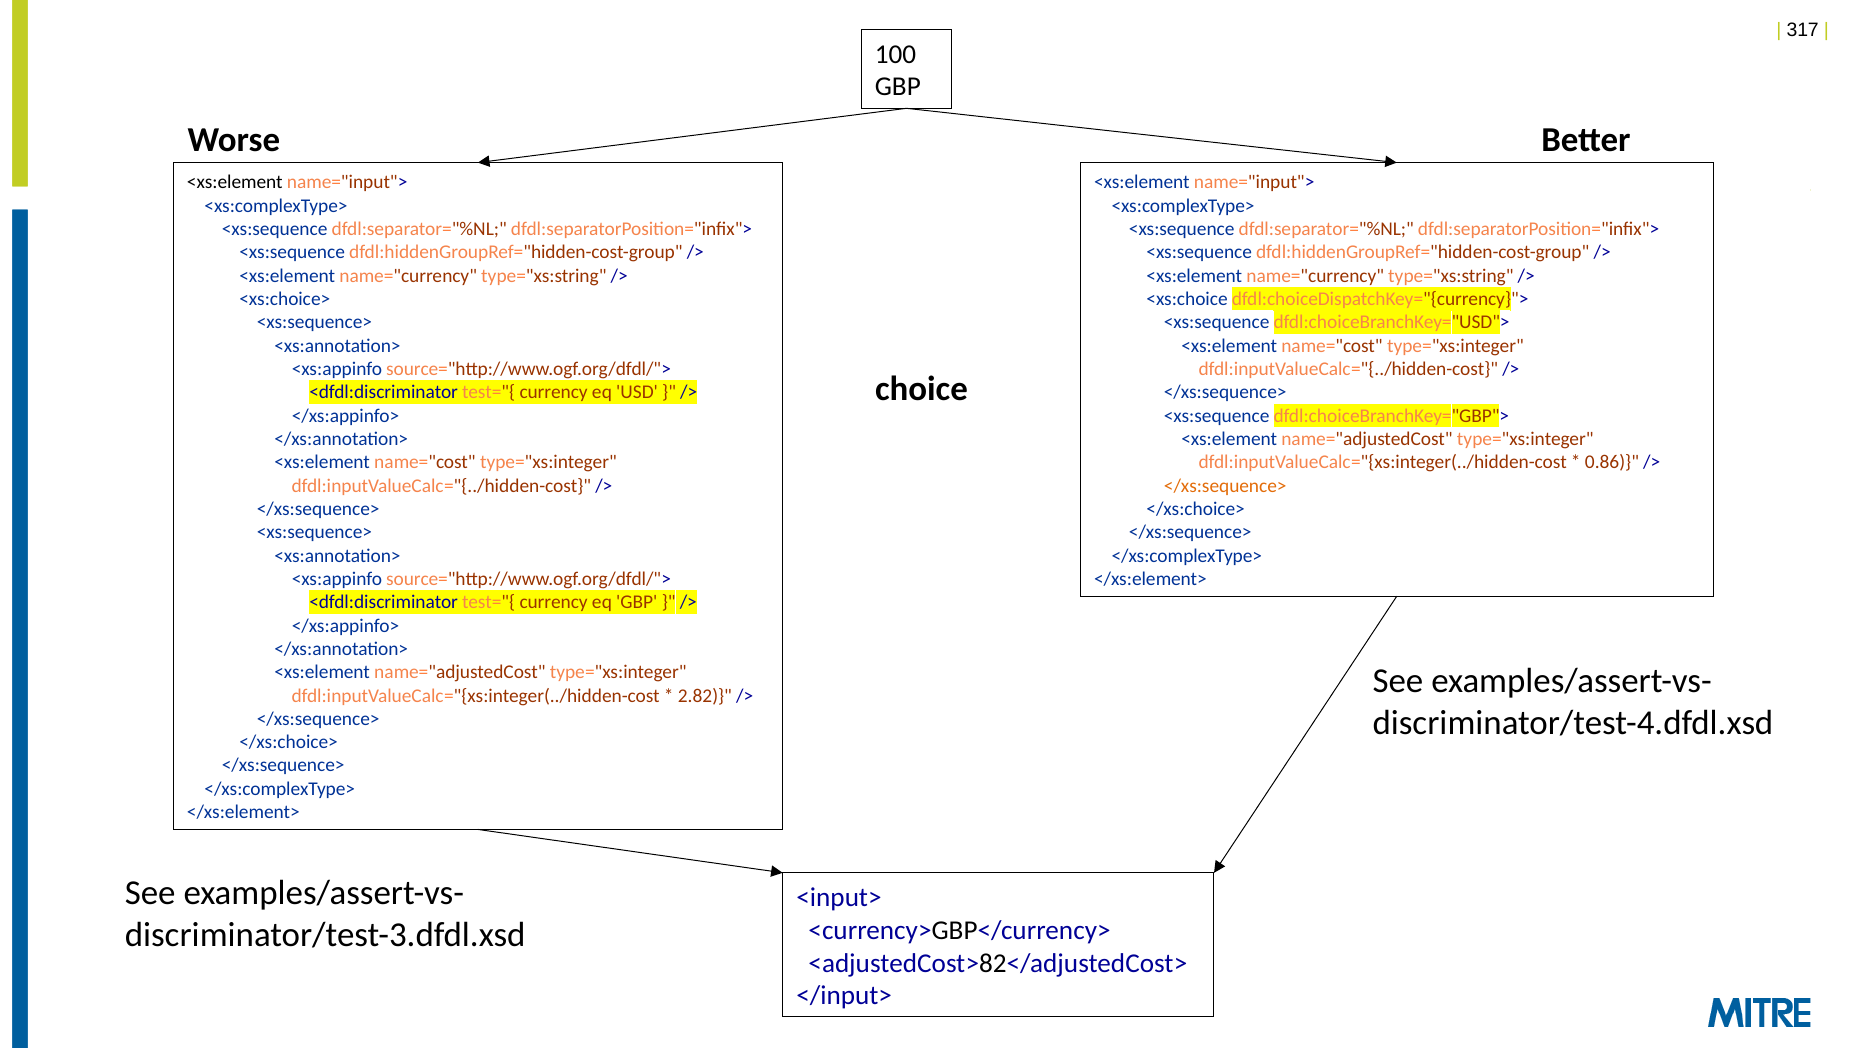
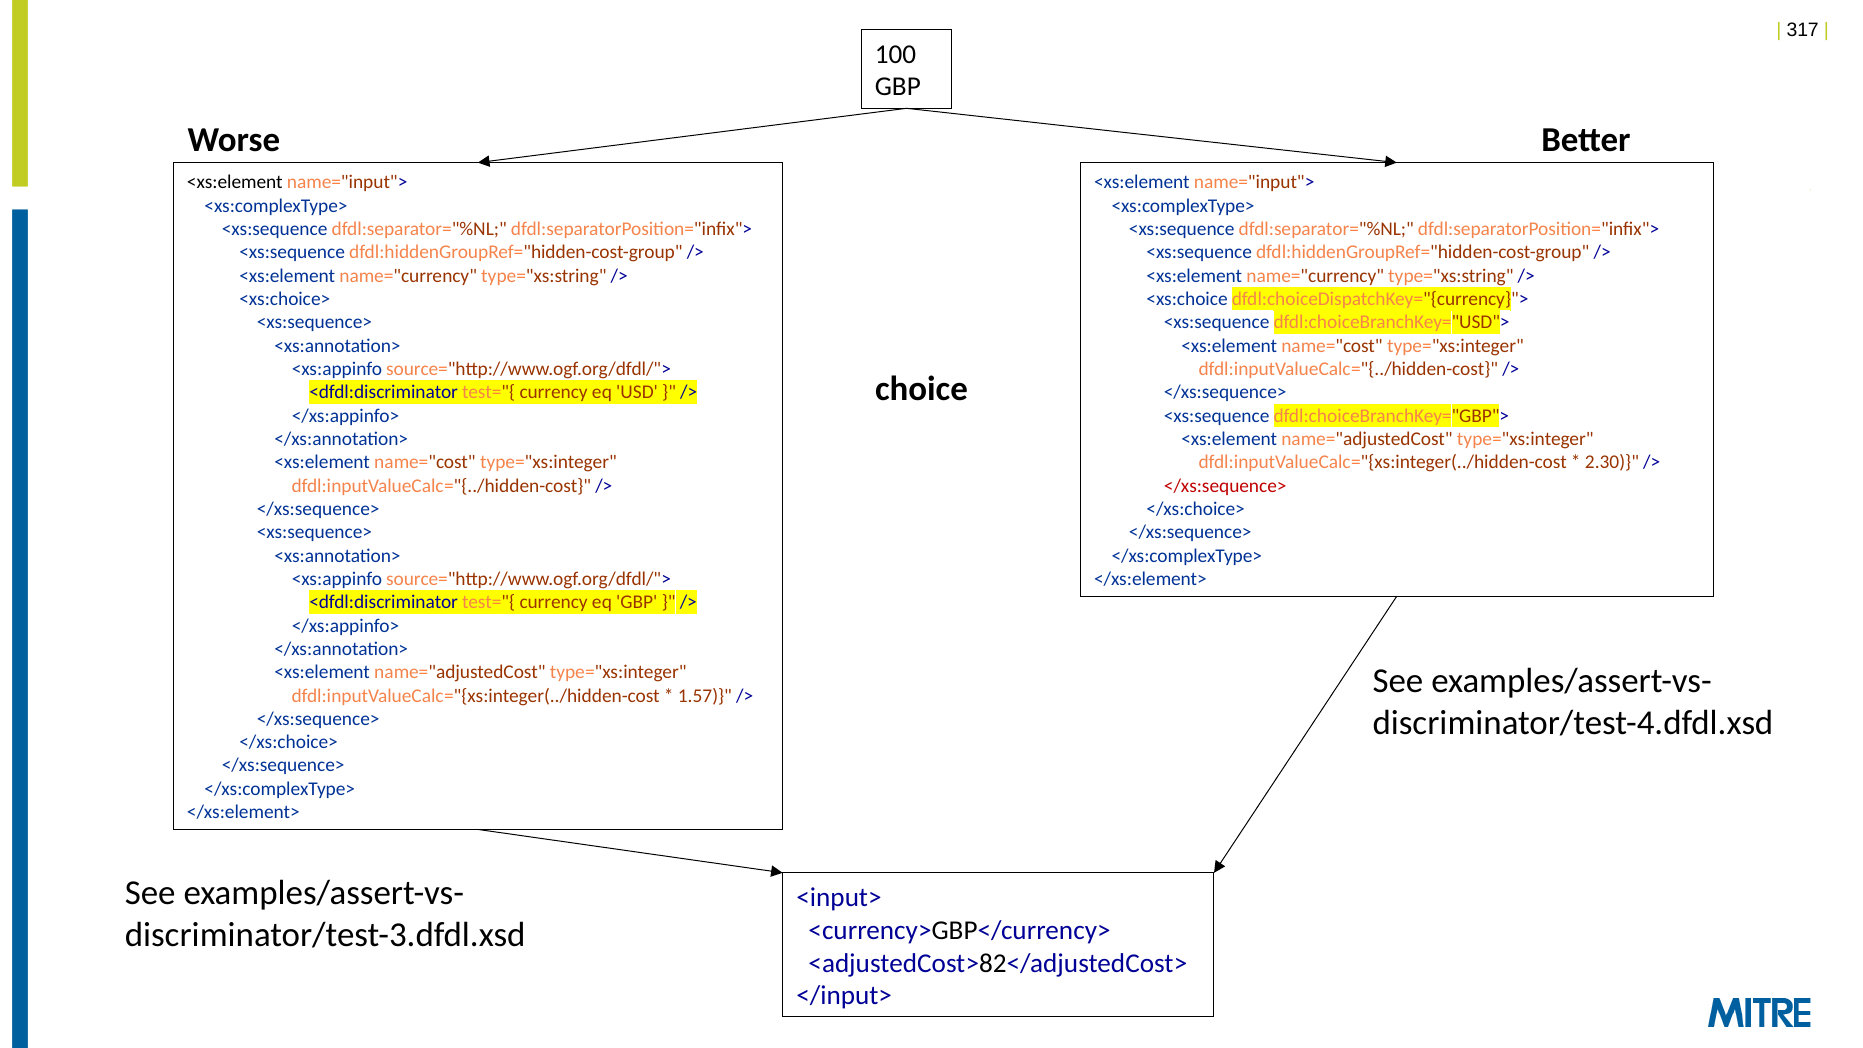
0.86: 0.86 -> 2.30 (1612, 462)
</xs:sequence> colour: orange -> red (1225, 486)
2.82: 2.82 -> 1.57 (705, 696)
